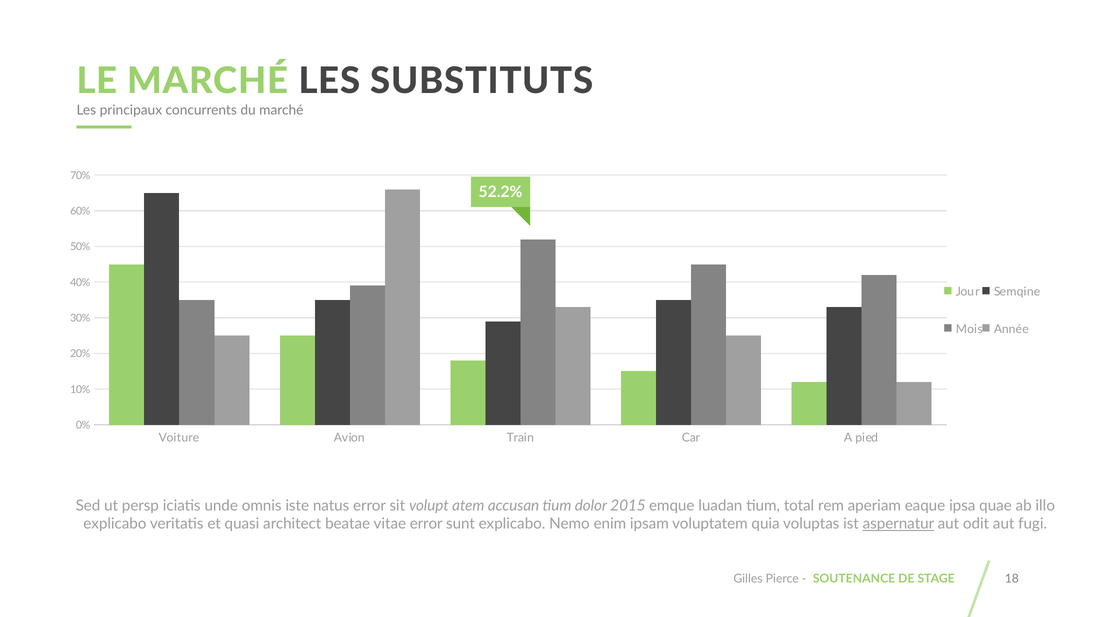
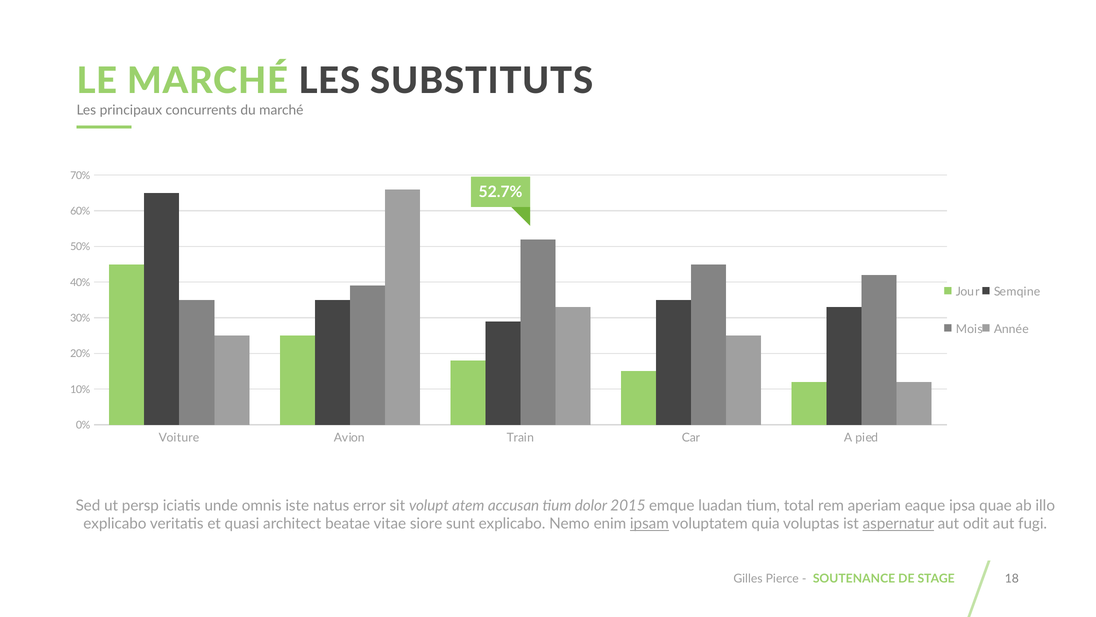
52.2%: 52.2% -> 52.7% (501, 192)
vitae error: error -> siore (426, 524)
ipsam underline: none -> present (649, 524)
